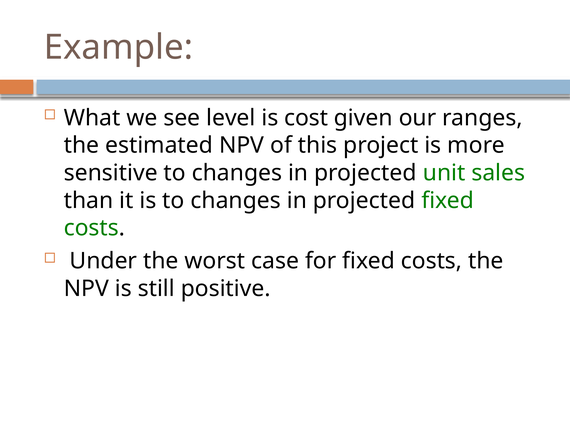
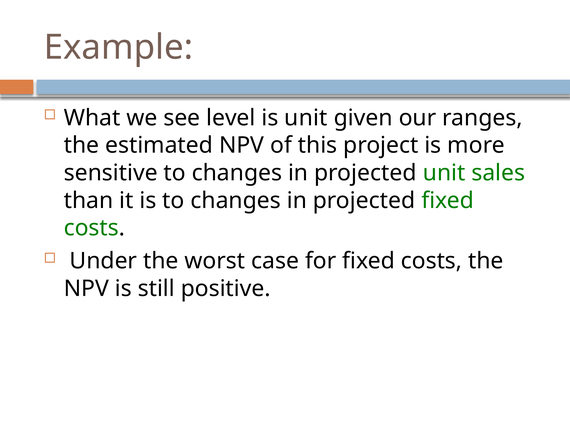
is cost: cost -> unit (306, 118)
